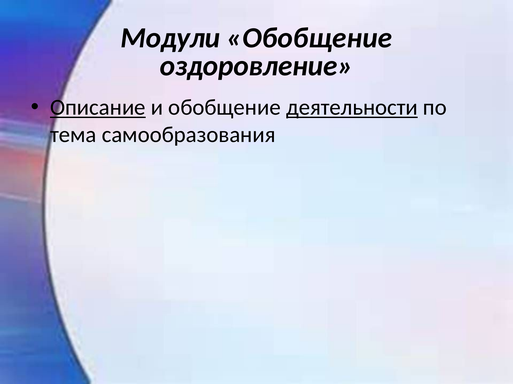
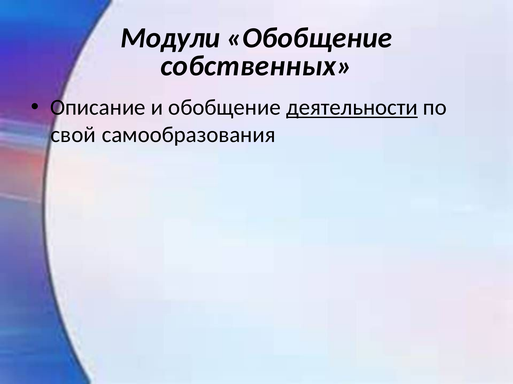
оздоровление: оздоровление -> собственных (256, 66)
Описание underline: present -> none (98, 108)
тема: тема -> свой (73, 135)
